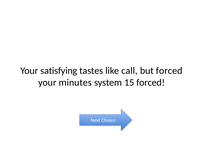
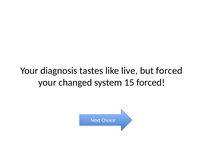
satisfying: satisfying -> diagnosis (59, 71)
call: call -> live (129, 71)
minutes: minutes -> changed (75, 83)
